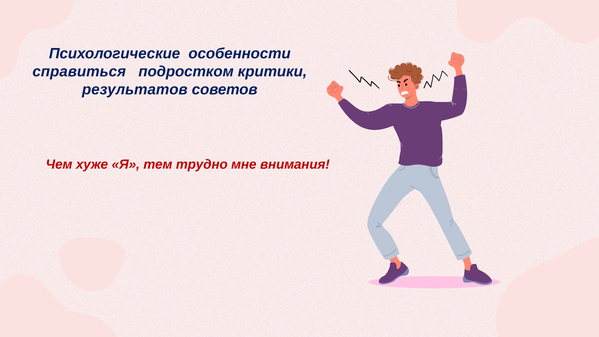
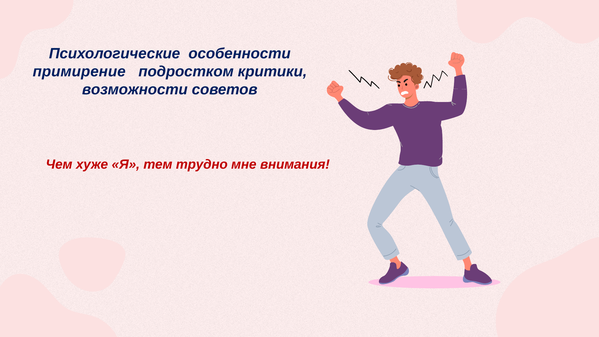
справиться: справиться -> примирение (79, 71)
результатов: результатов -> возможности (135, 89)
